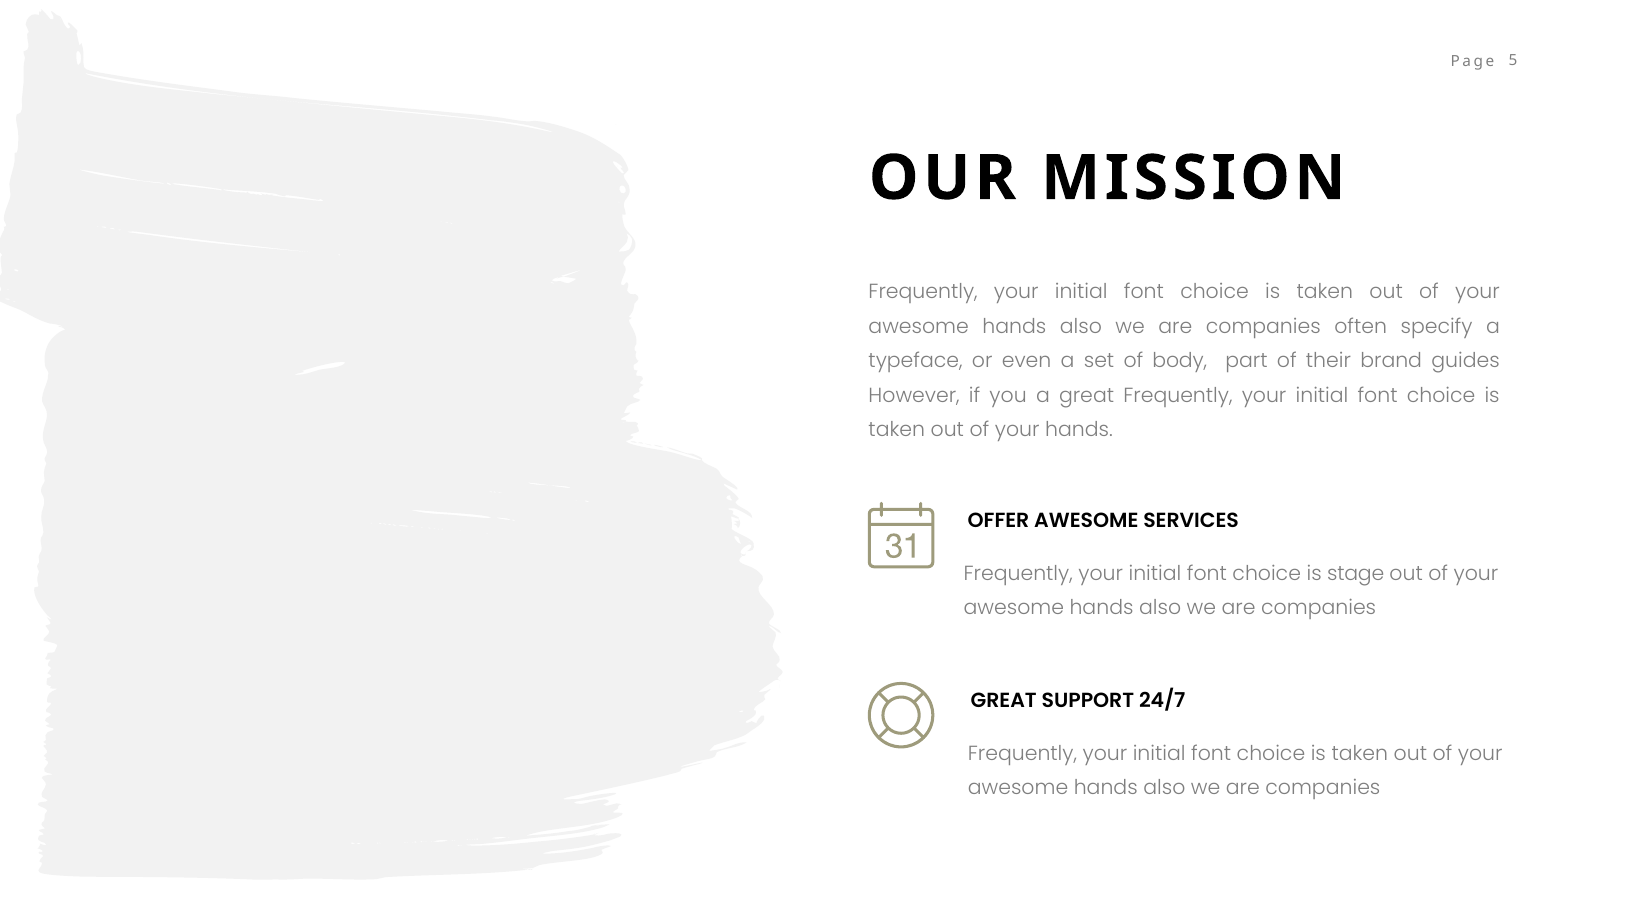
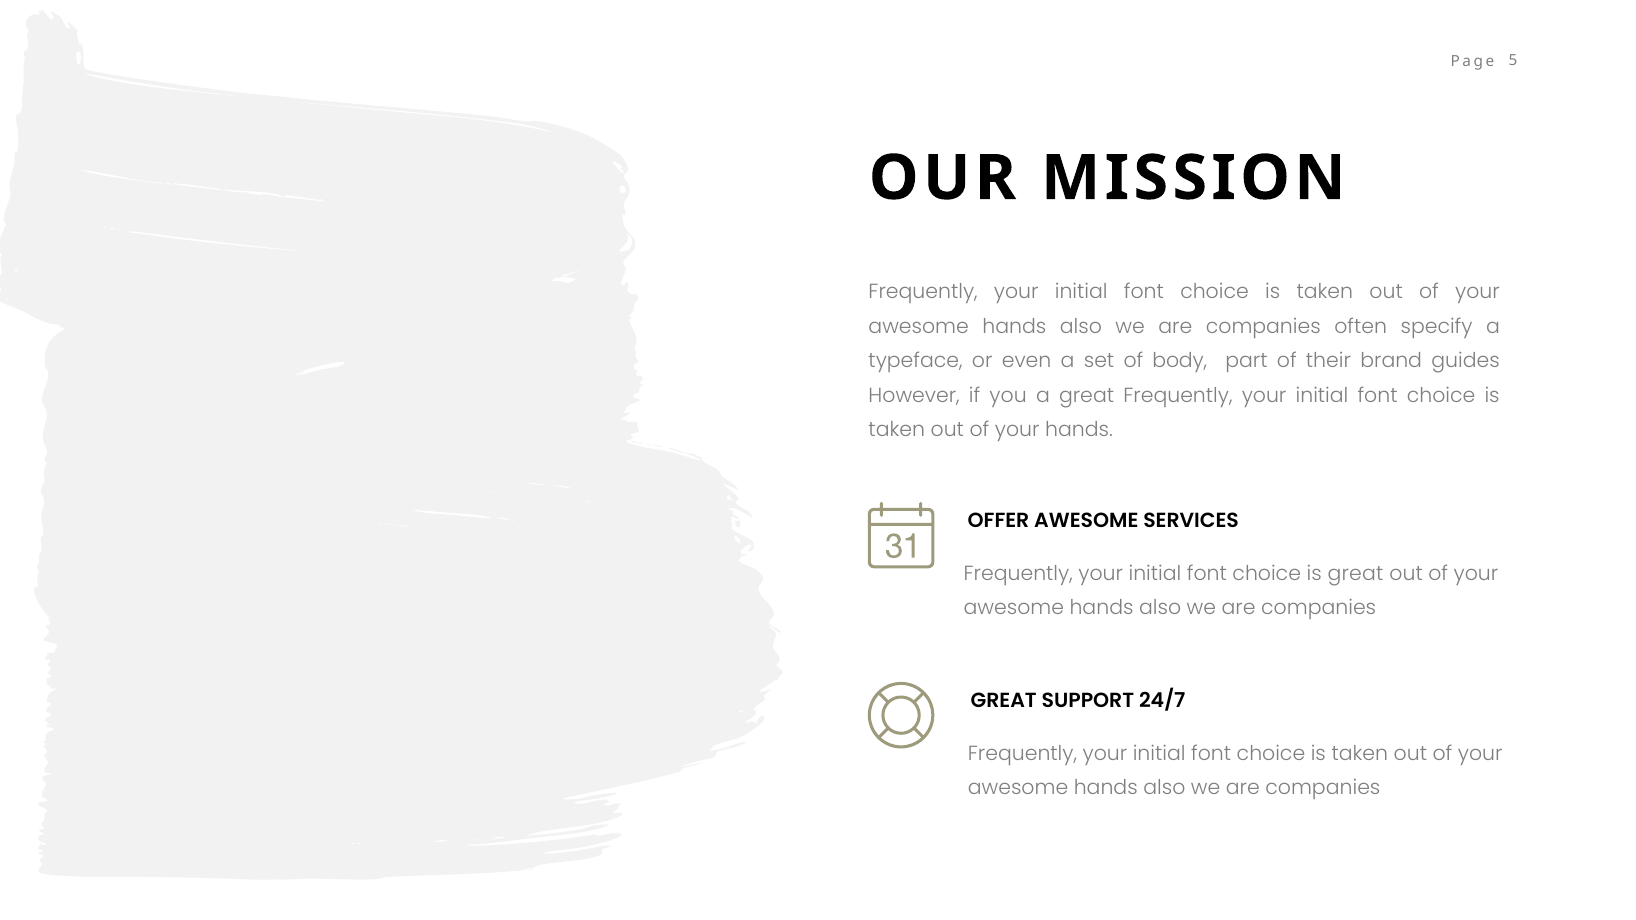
is stage: stage -> great (1355, 574)
